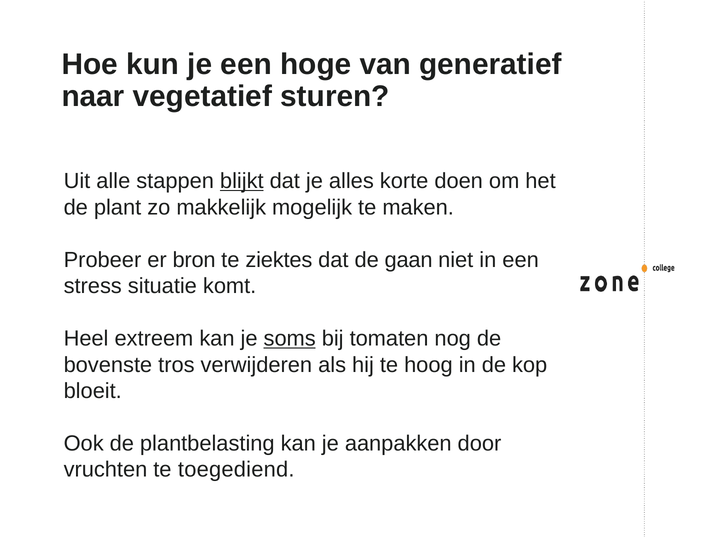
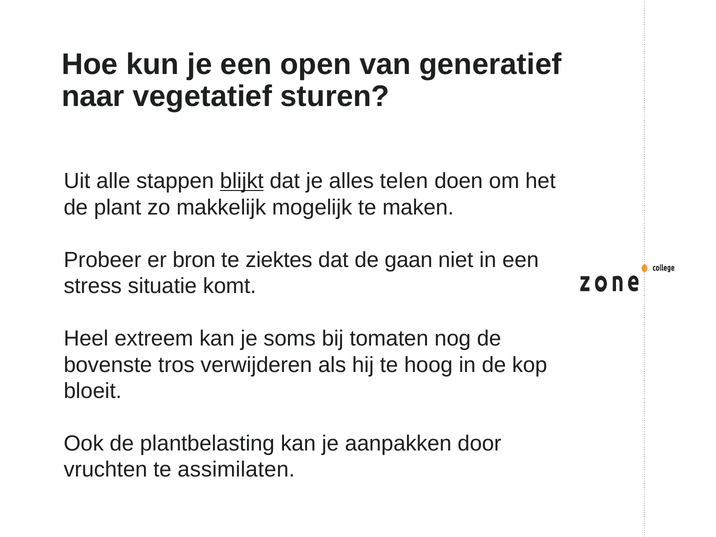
hoge: hoge -> open (316, 64)
korte: korte -> telen (404, 181)
soms underline: present -> none (290, 339)
toegediend: toegediend -> assimilaten (236, 470)
